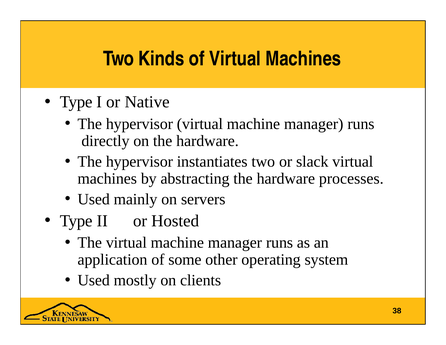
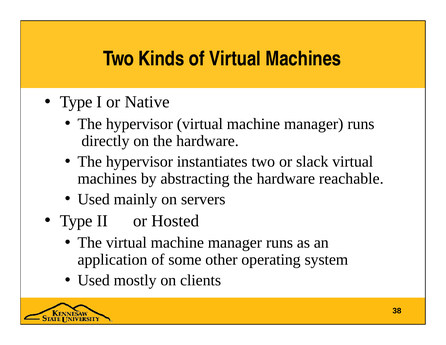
processes: processes -> reachable (351, 179)
